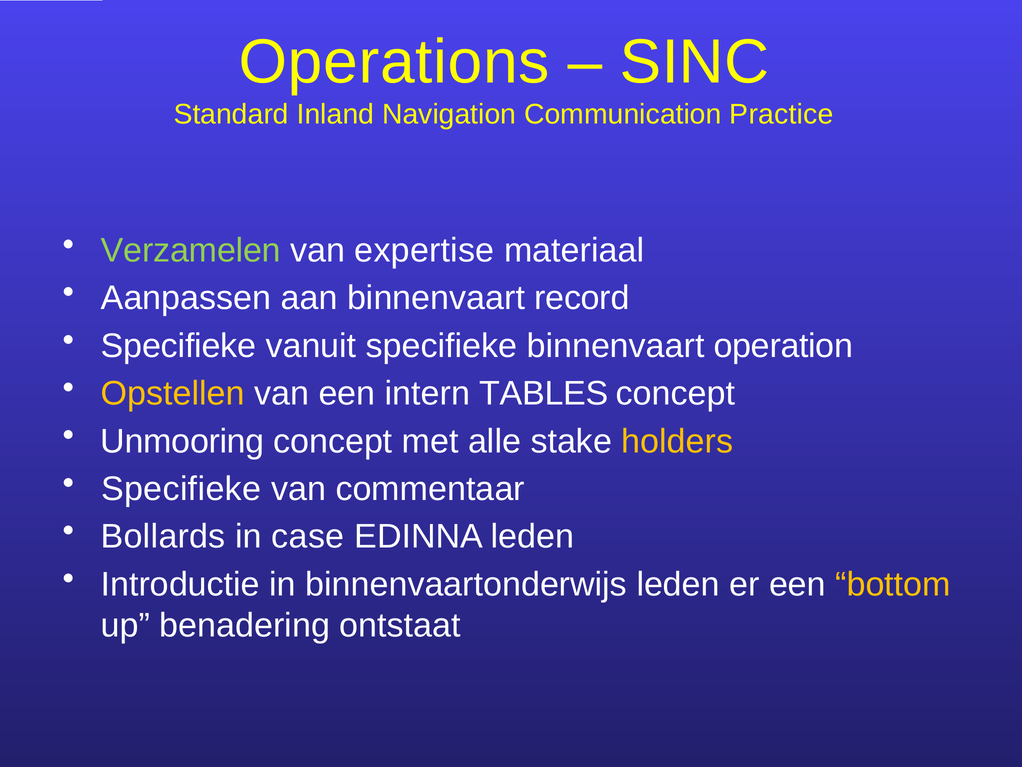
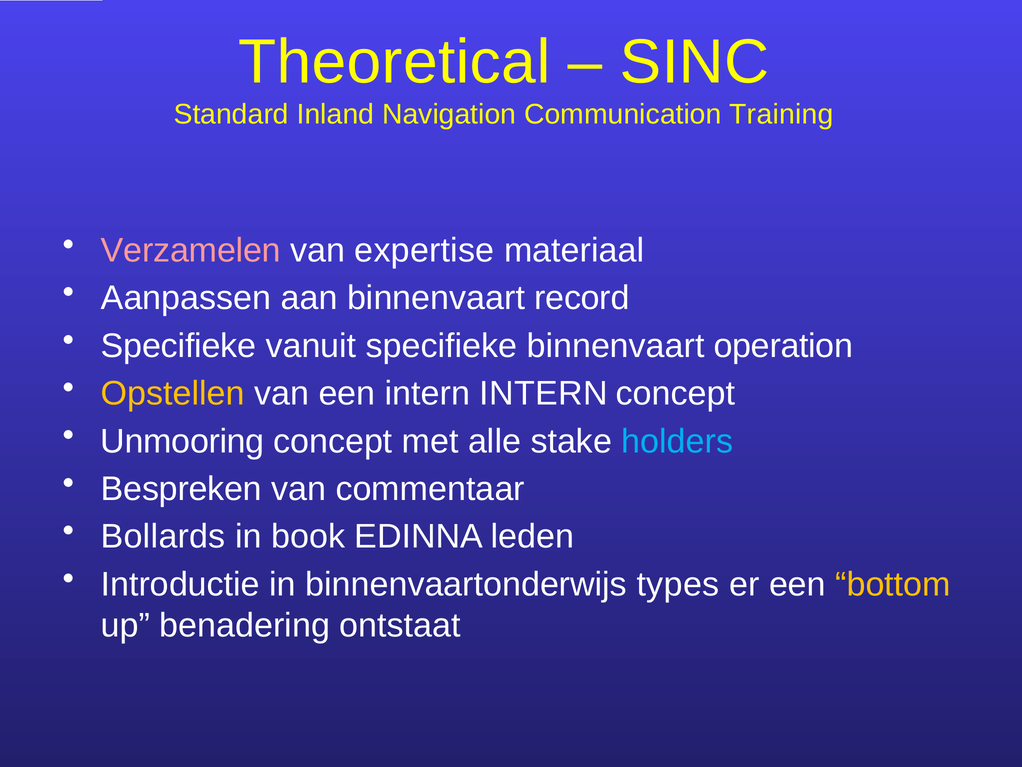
Operations: Operations -> Theoretical (394, 62)
Practice: Practice -> Training (781, 114)
Verzamelen colour: light green -> pink (191, 250)
intern TABLES: TABLES -> INTERN (544, 393)
holders colour: yellow -> light blue (677, 441)
Specifieke: Specifieke -> Bespreken (181, 489)
case: case -> book (308, 536)
binnenvaartonderwijs leden: leden -> types (678, 584)
